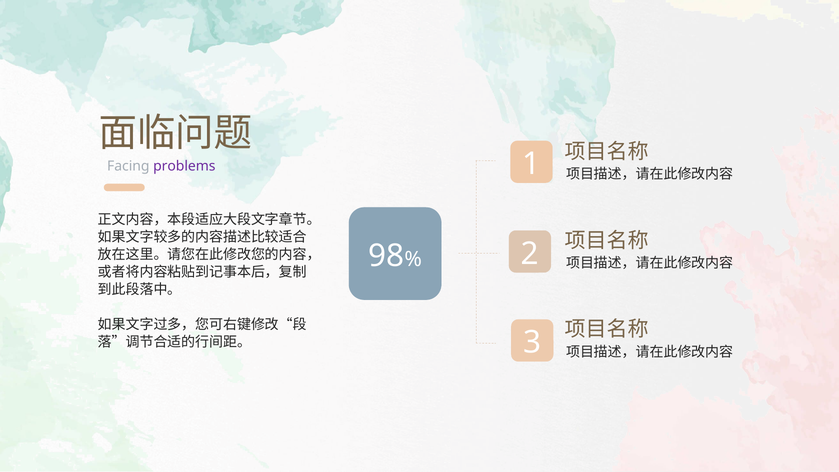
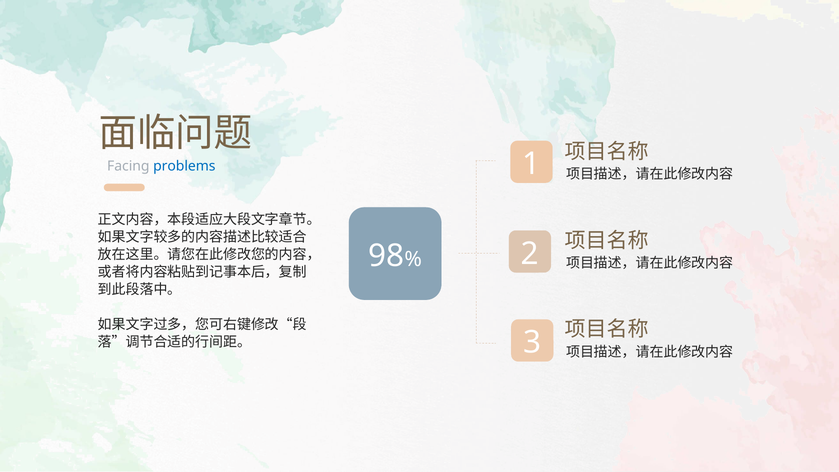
problems colour: purple -> blue (184, 166)
